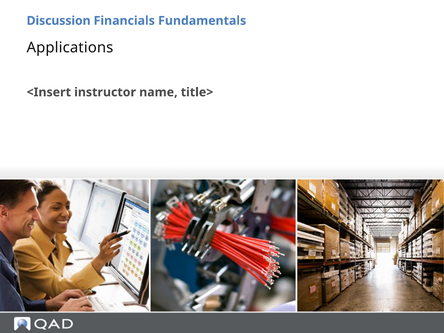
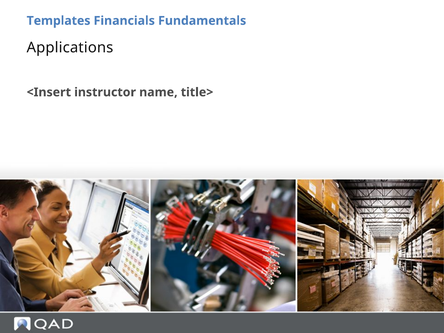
Discussion: Discussion -> Templates (59, 21)
